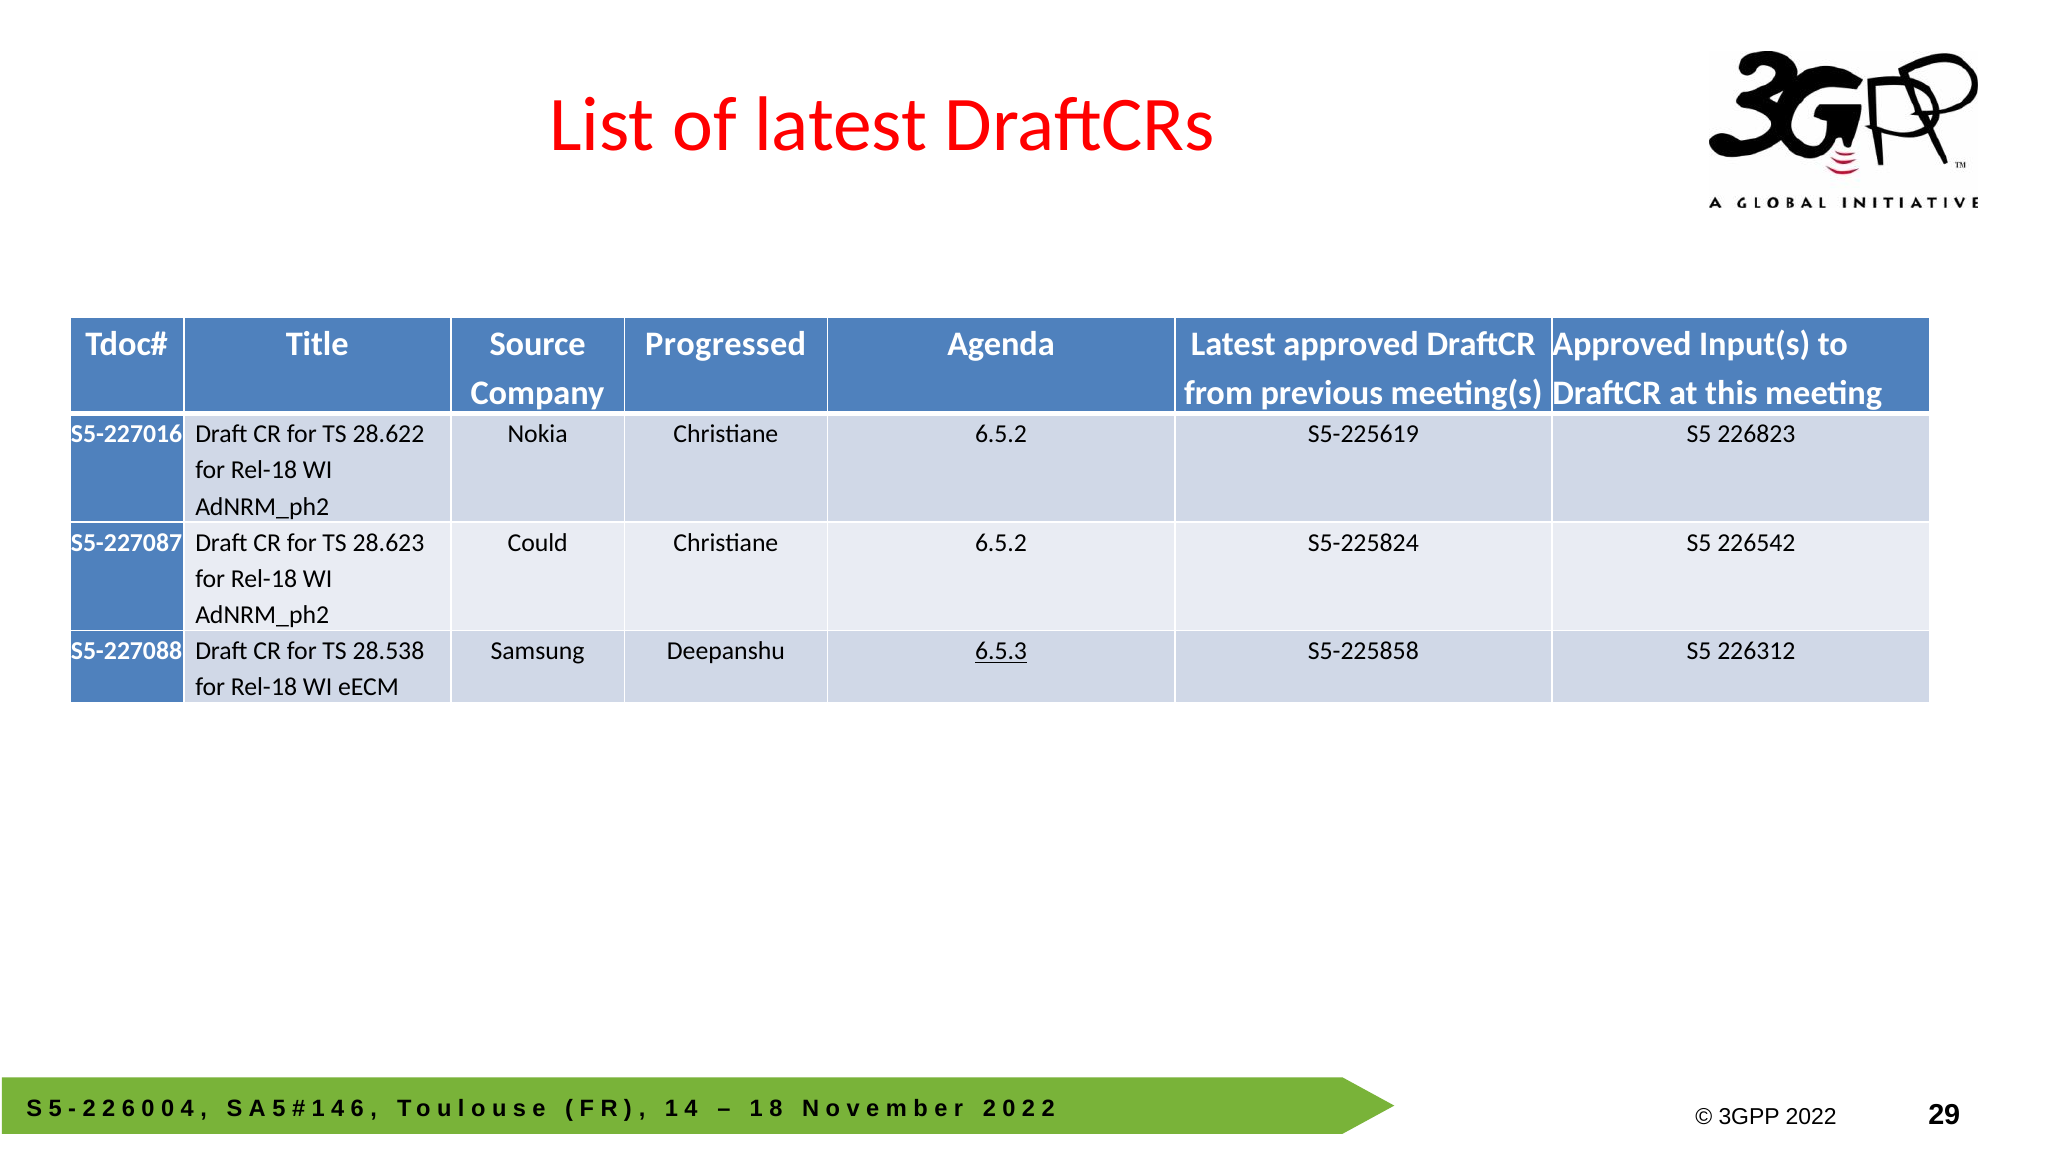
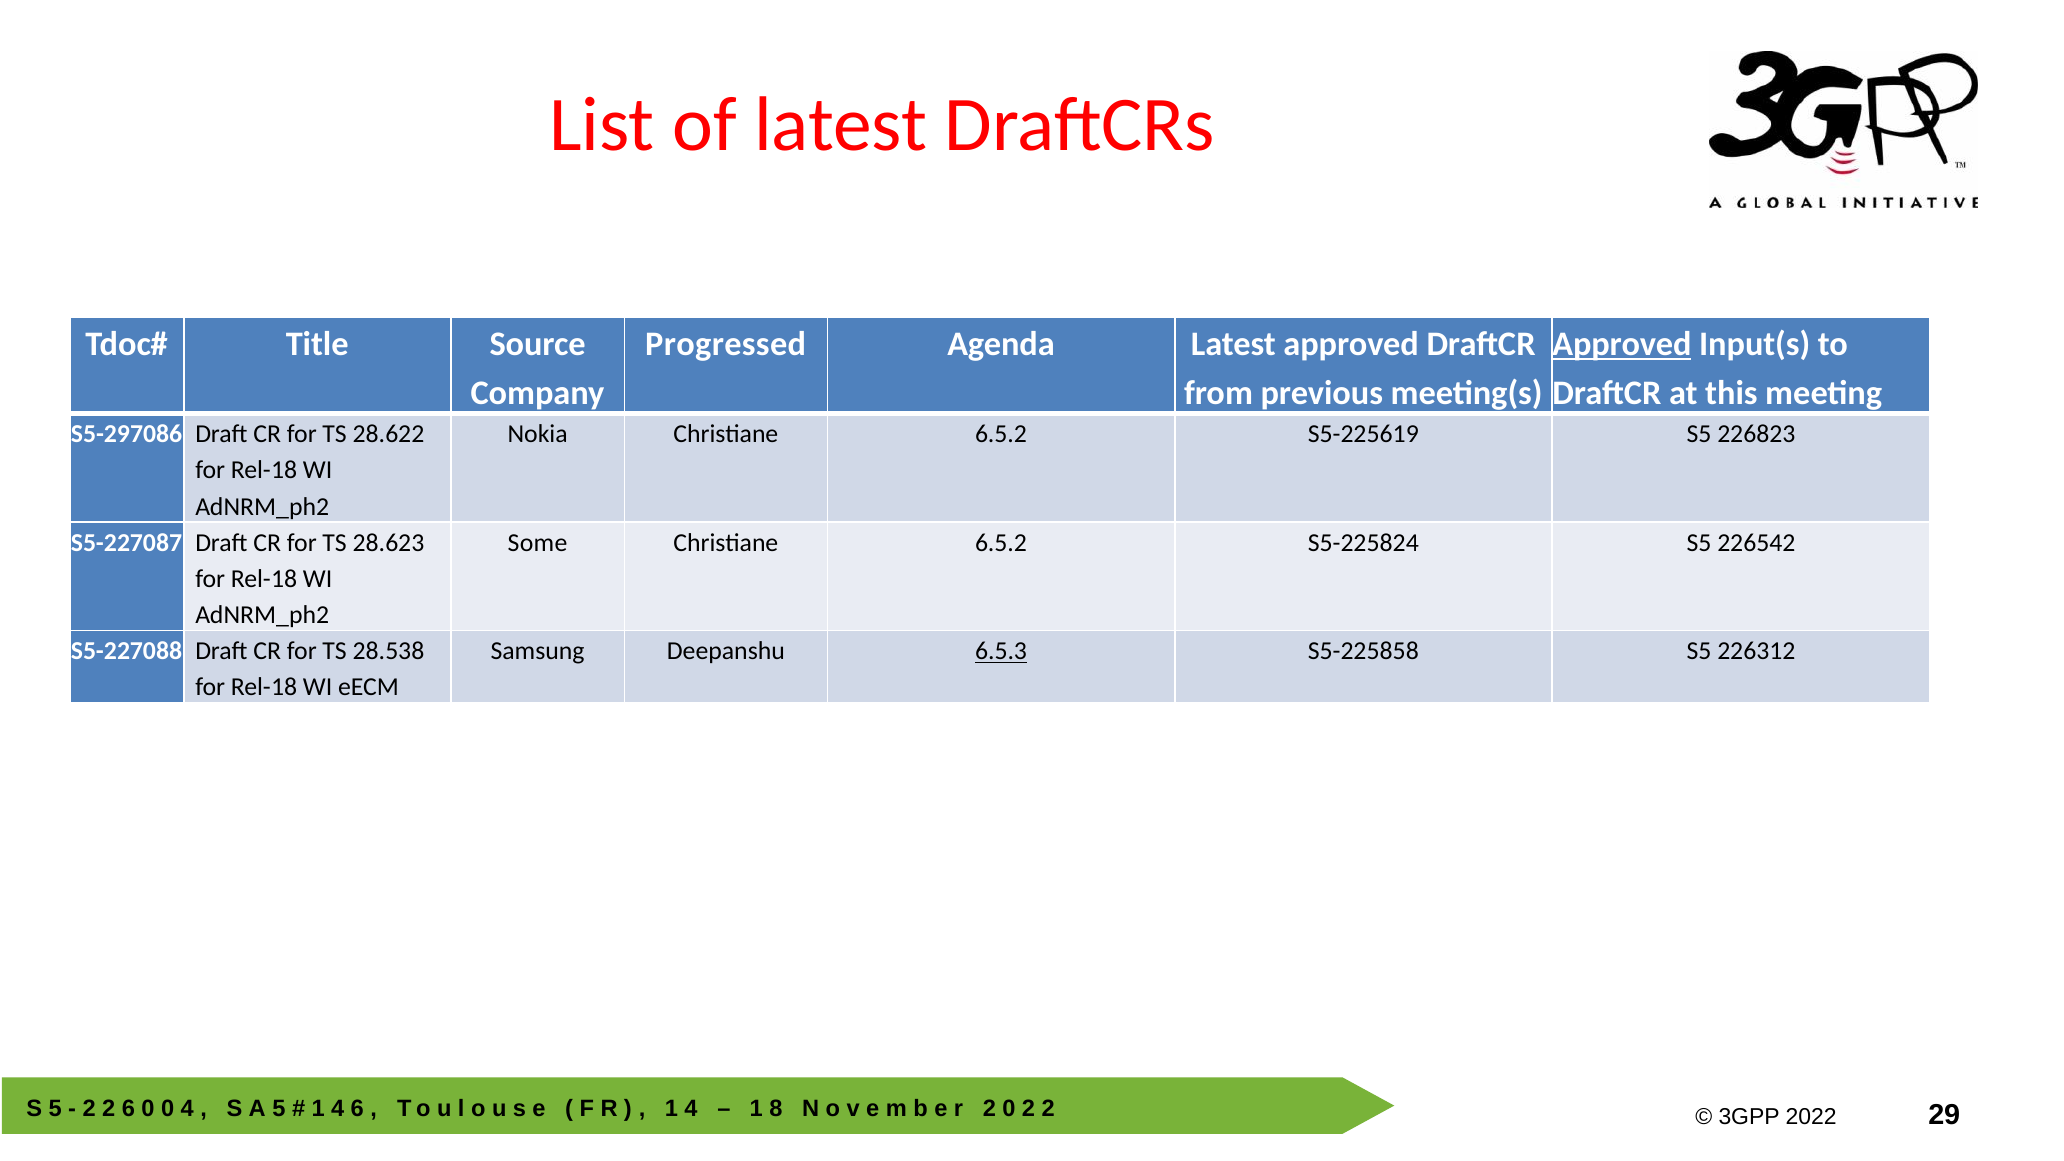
Approved underline: none -> present (1622, 345)
S5-227016: S5-227016 -> S5-297086 (127, 434)
Could: Could -> Some (538, 543)
